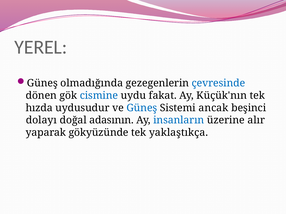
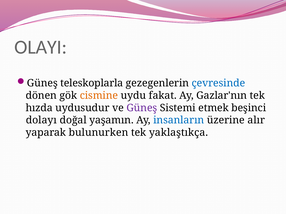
YEREL: YEREL -> OLAYI (41, 47)
olmadığında: olmadığında -> teleskoplarla (92, 83)
cismine colour: blue -> orange (99, 96)
Küçük'nın: Küçük'nın -> Gazlar'nın (222, 96)
Güneş colour: blue -> purple (142, 108)
ancak: ancak -> etmek (214, 108)
adasının: adasının -> yaşamın (111, 120)
gökyüzünde: gökyüzünde -> bulunurken (98, 133)
